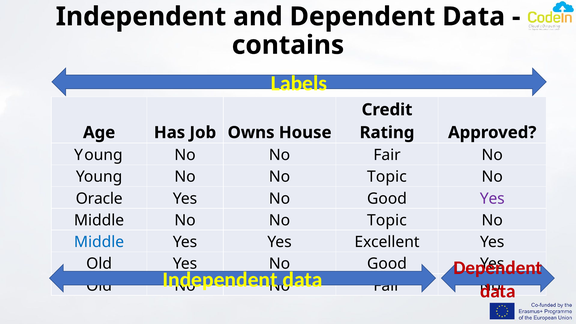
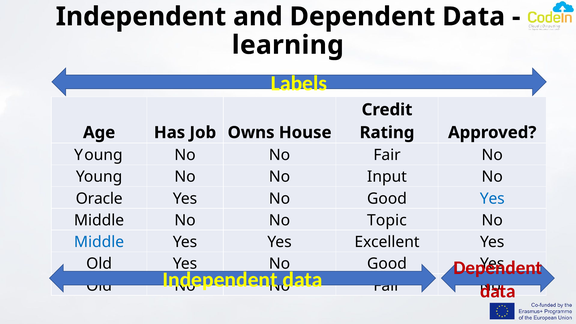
contains: contains -> learning (288, 45)
Young No No Topic: Topic -> Input (387, 177)
Yes colour: purple -> blue (492, 199)
